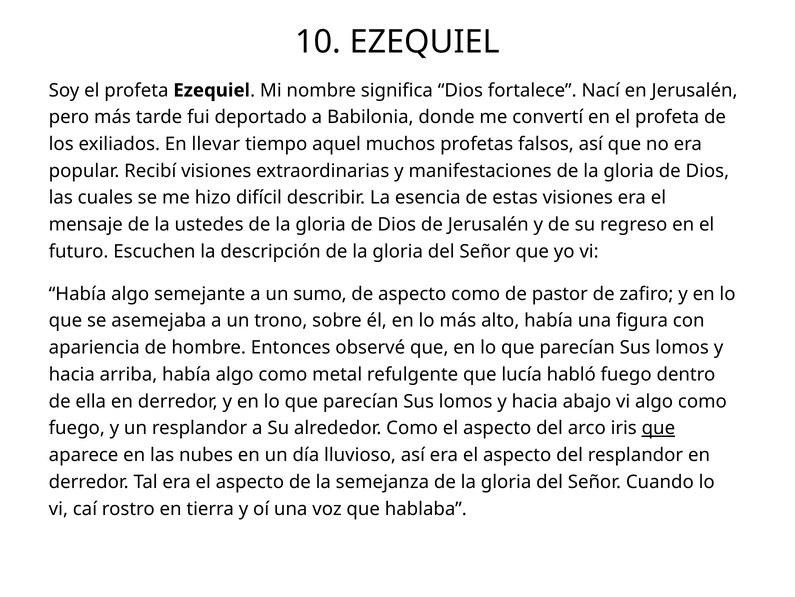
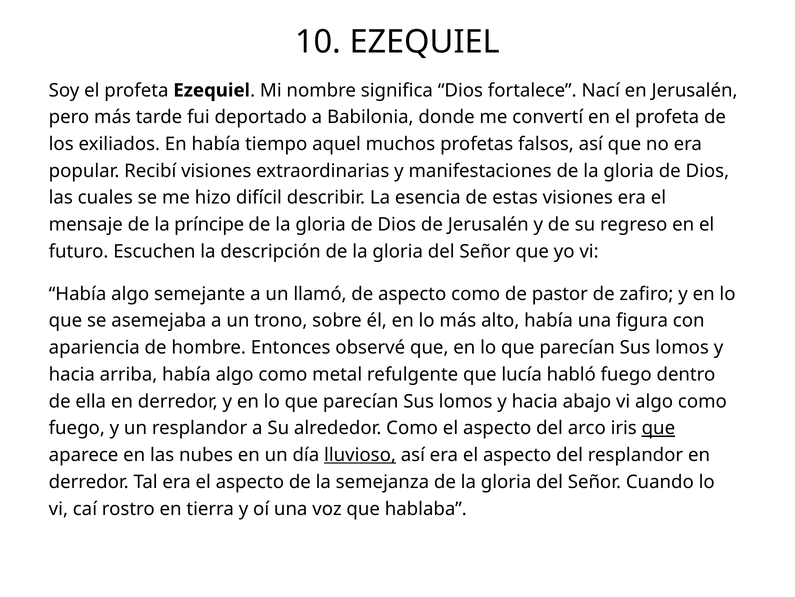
En llevar: llevar -> había (216, 144)
ustedes: ustedes -> príncipe (209, 224)
sumo: sumo -> llamó (320, 294)
lluvioso underline: none -> present (360, 455)
